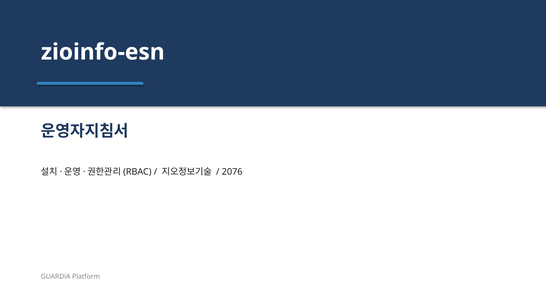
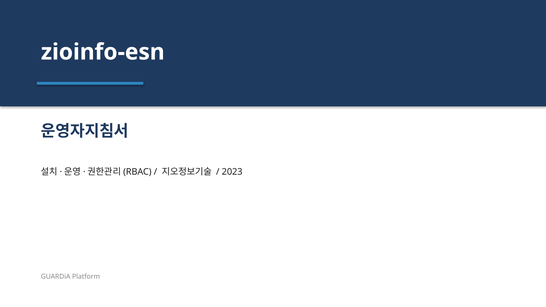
2076: 2076 -> 2023 (232, 172)
